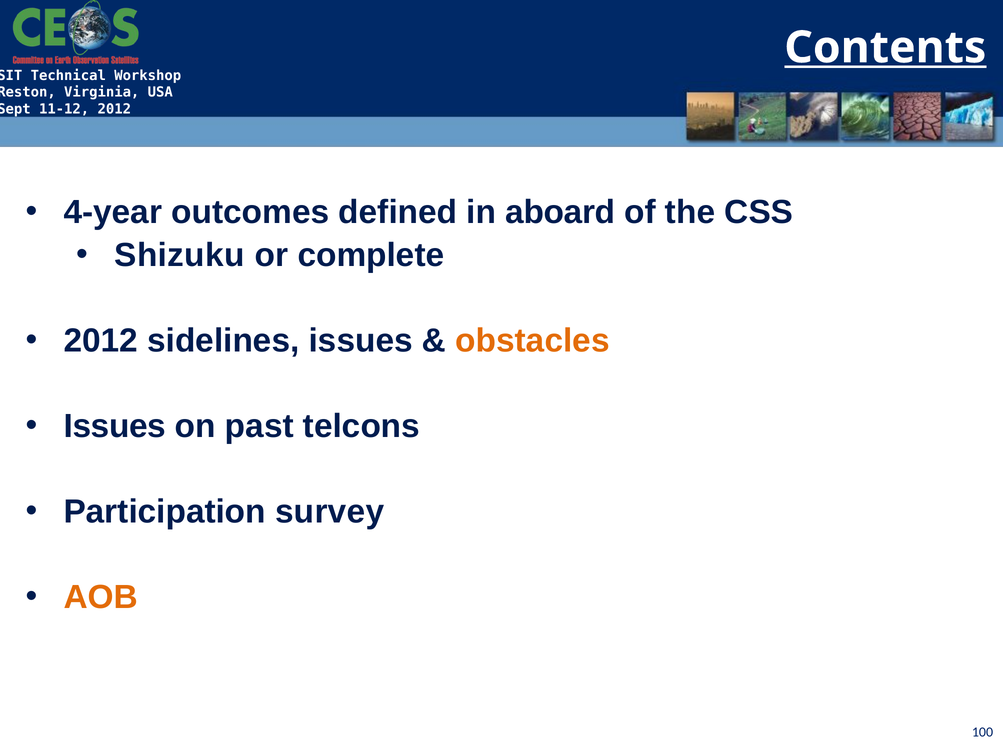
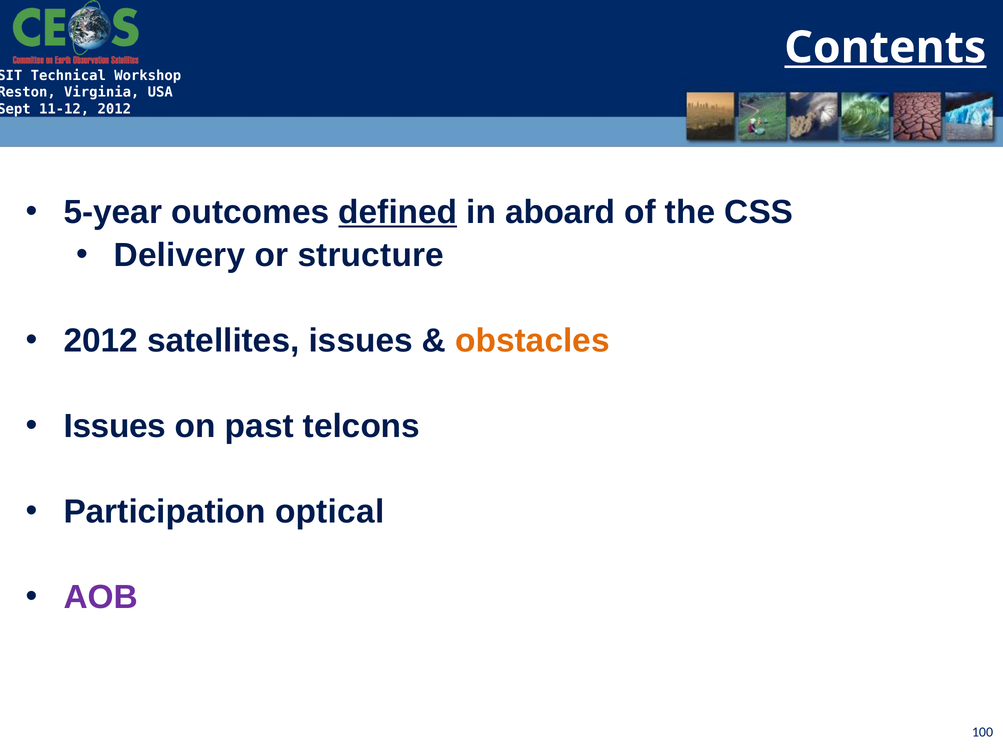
4-year: 4-year -> 5-year (113, 212)
defined underline: none -> present (398, 212)
Shizuku: Shizuku -> Delivery (179, 255)
complete: complete -> structure (371, 255)
sidelines: sidelines -> satellites (223, 341)
survey: survey -> optical (330, 512)
AOB colour: orange -> purple (101, 597)
